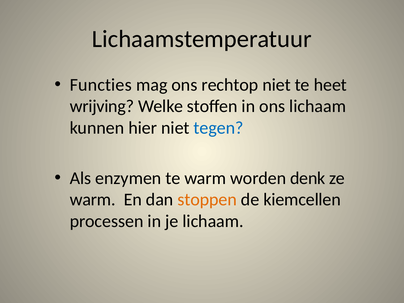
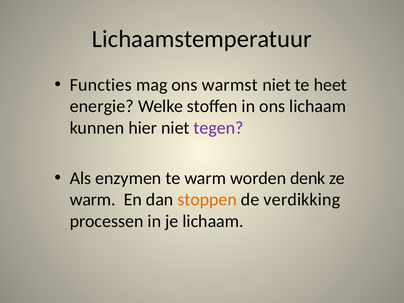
rechtop: rechtop -> warmst (230, 85)
wrijving: wrijving -> energie (102, 106)
tegen colour: blue -> purple (219, 128)
kiemcellen: kiemcellen -> verdikking (302, 200)
